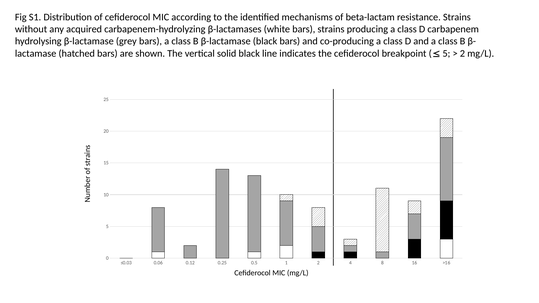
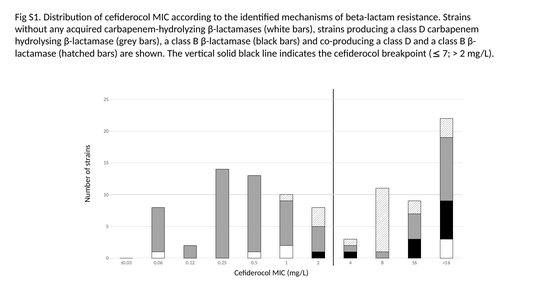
5: 5 -> 7 (446, 53)
